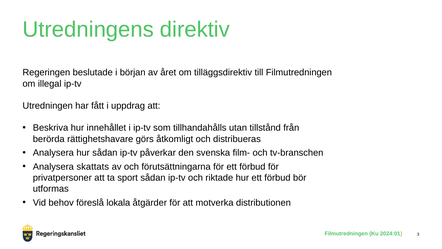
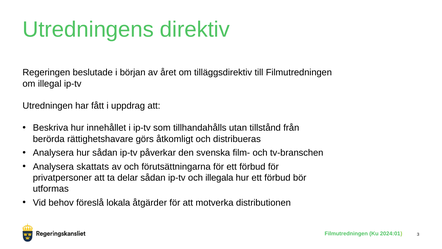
sport: sport -> delar (128, 177)
riktade: riktade -> illegala (219, 177)
